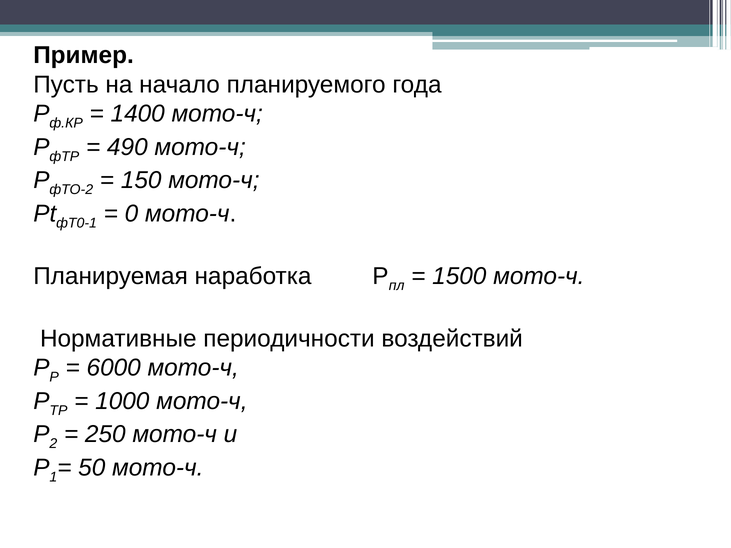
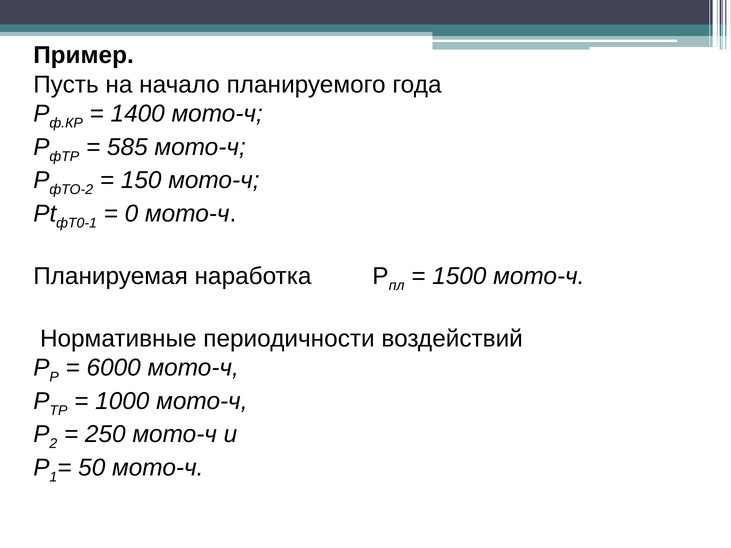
490: 490 -> 585 (127, 147)
